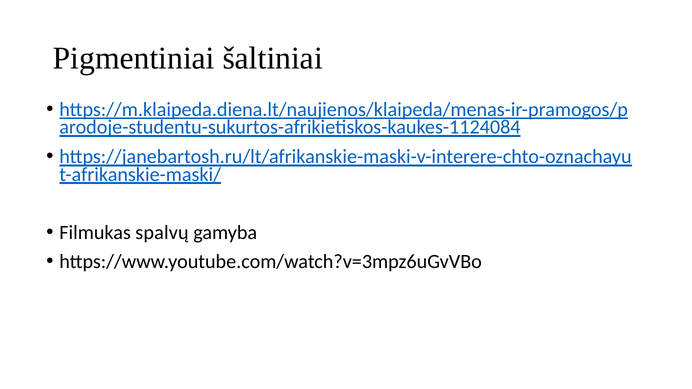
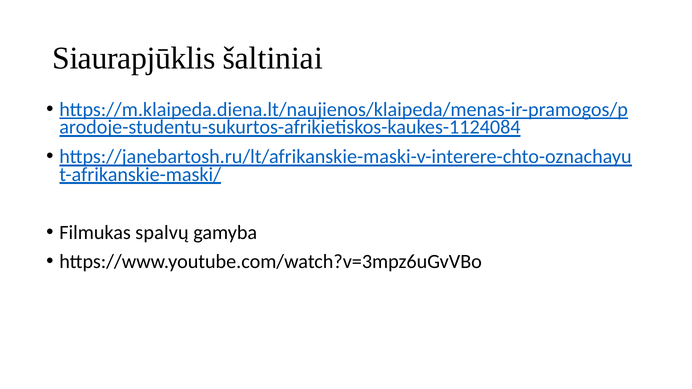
Pigmentiniai: Pigmentiniai -> Siaurapjūklis (134, 58)
